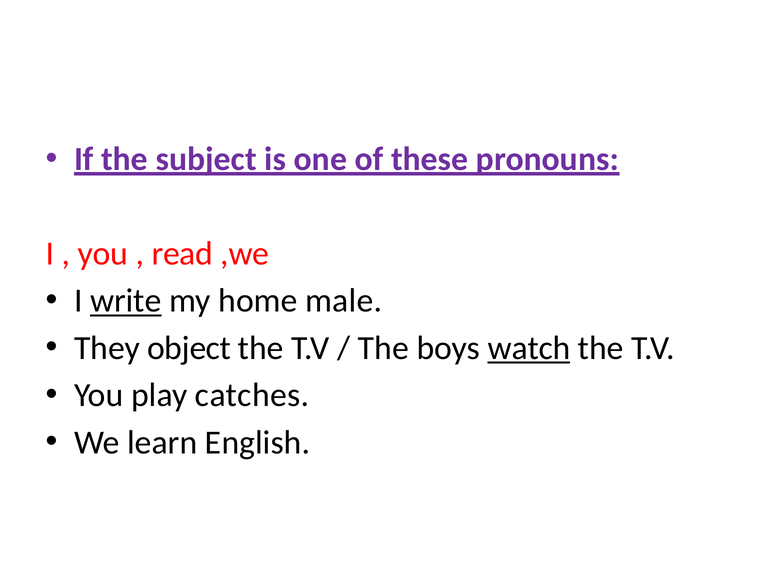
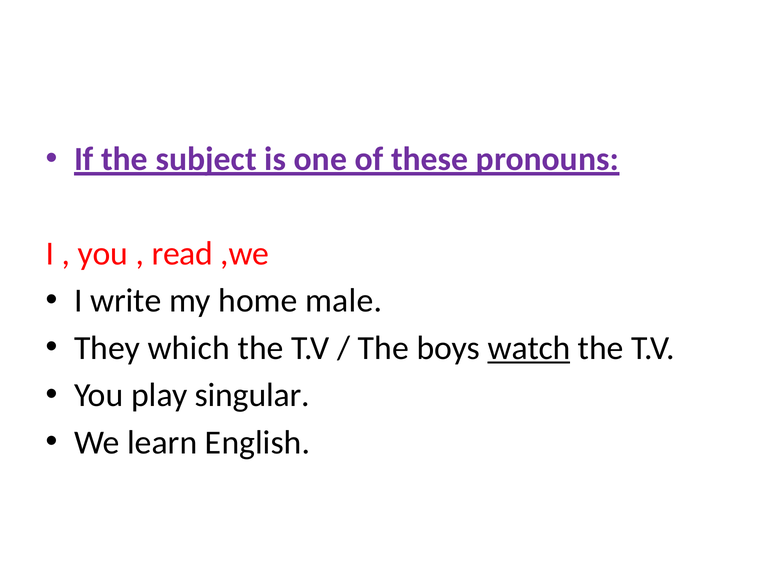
write underline: present -> none (126, 301)
object: object -> which (189, 348)
catches: catches -> singular (252, 395)
